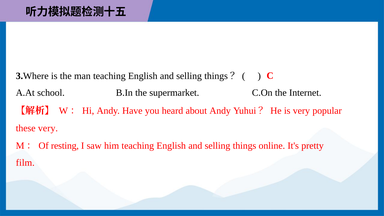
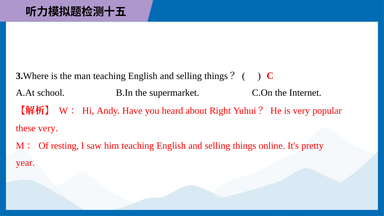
about Andy: Andy -> Right (220, 111)
film: film -> year (25, 163)
